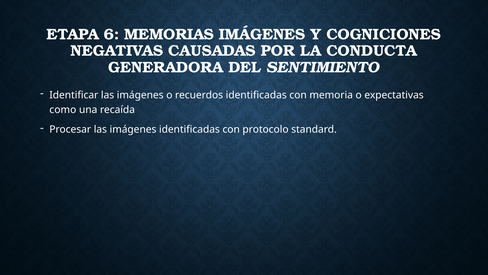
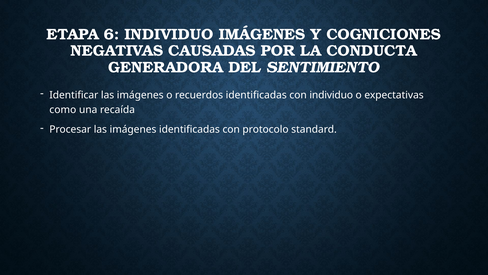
6 MEMORIAS: MEMORIAS -> INDIVIDUO (169, 34)
con memoria: memoria -> individuo (331, 95)
